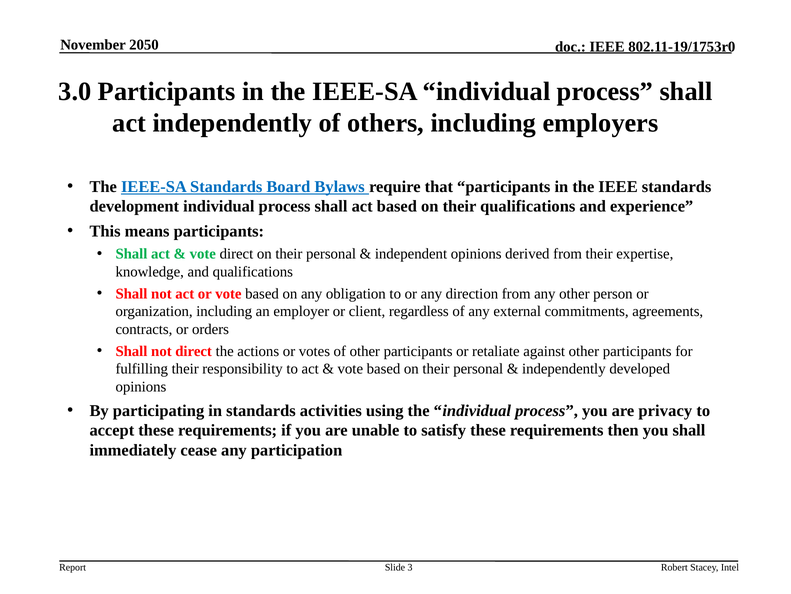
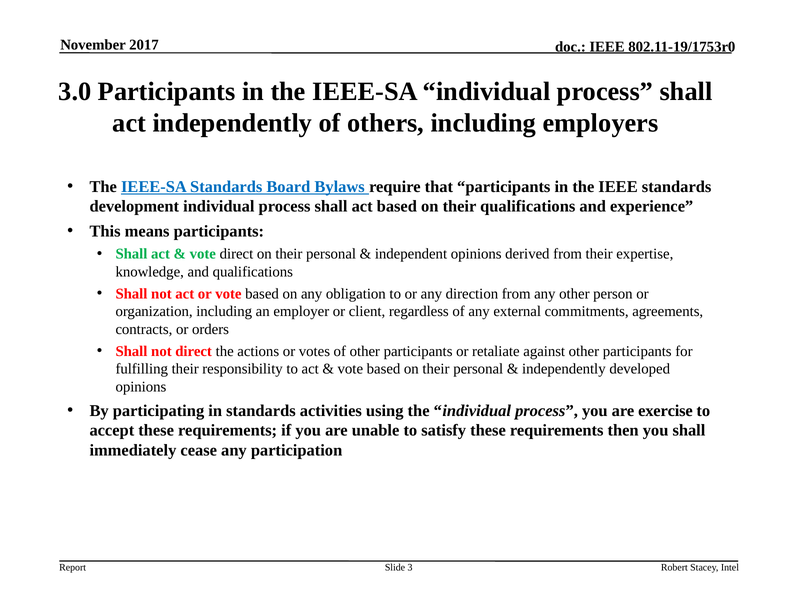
2050: 2050 -> 2017 (144, 45)
privacy: privacy -> exercise (665, 410)
